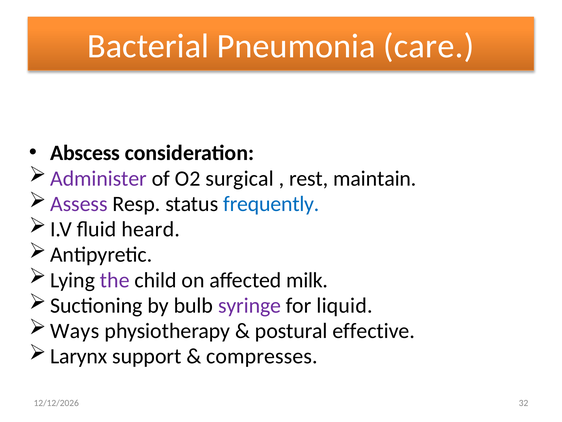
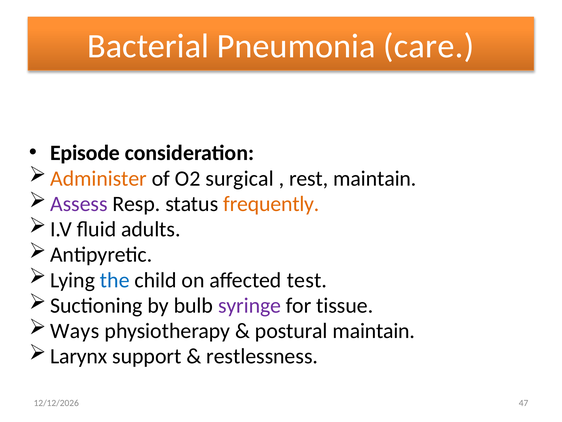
Abscess: Abscess -> Episode (85, 153)
Administer colour: purple -> orange (99, 178)
frequently colour: blue -> orange (271, 204)
heard: heard -> adults (151, 229)
the colour: purple -> blue (115, 280)
milk: milk -> test (307, 280)
liquid: liquid -> tissue (345, 305)
postural effective: effective -> maintain (374, 331)
compresses: compresses -> restlessness (262, 356)
32: 32 -> 47 (524, 402)
